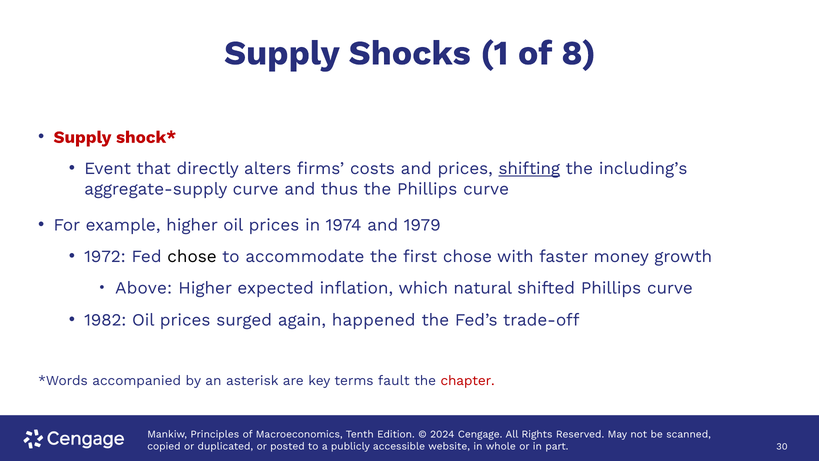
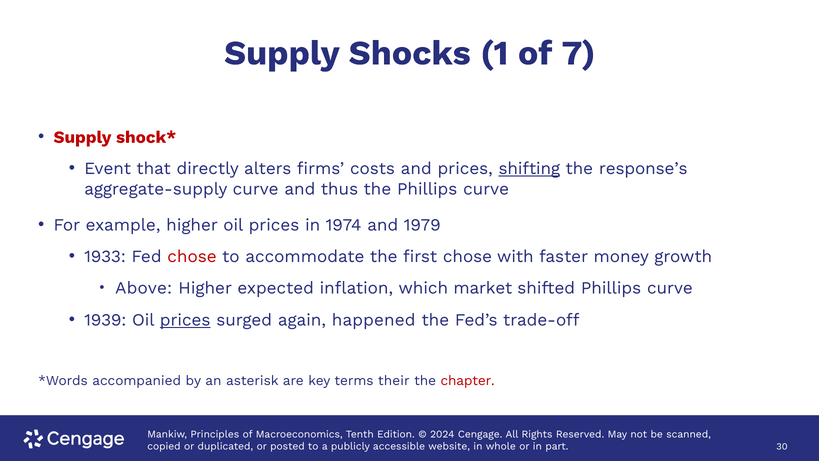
8: 8 -> 7 (578, 53)
including’s: including’s -> response’s (643, 169)
1972: 1972 -> 1933 (105, 257)
chose colour: black -> red (192, 257)
natural: natural -> market (483, 288)
1982: 1982 -> 1939 (105, 320)
prices underline: none -> present (185, 320)
fault: fault -> their (394, 381)
